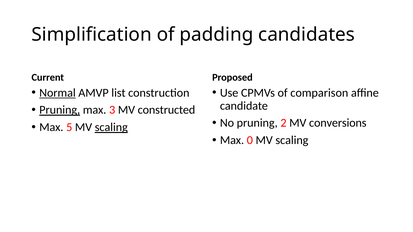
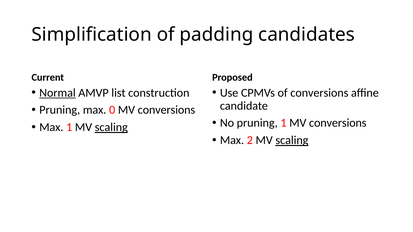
of comparison: comparison -> conversions (319, 93)
Pruning underline: present -> none (60, 110)
3: 3 -> 0 (112, 110)
constructed: constructed -> conversions (166, 110)
pruning 2: 2 -> 1 (284, 123)
Max 5: 5 -> 1 (69, 127)
0: 0 -> 2 (250, 140)
scaling underline: none -> present (292, 140)
